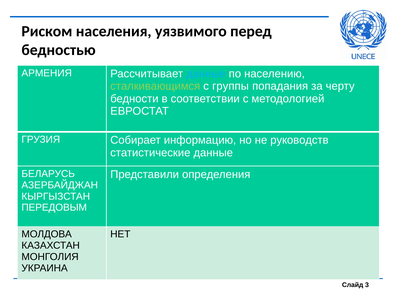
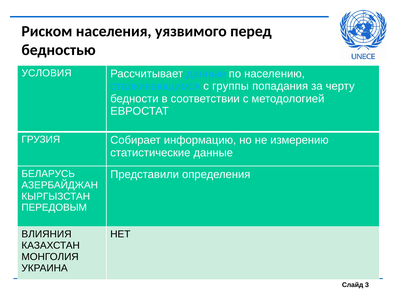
АРМЕНИЯ: АРМЕНИЯ -> УСЛОВИЯ (47, 73)
сталкивающимся colour: light green -> light blue (155, 86)
руководств: руководств -> измерению (299, 140)
МОЛДОВА: МОЛДОВА -> ВЛИЯНИЯ (47, 234)
